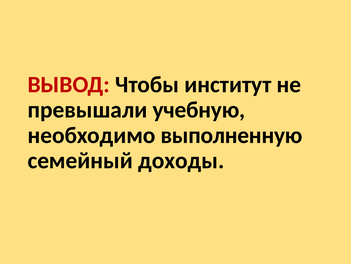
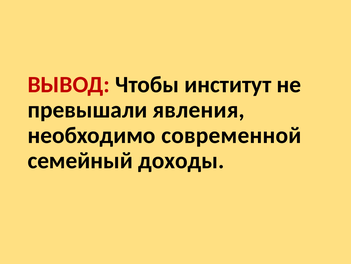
учебную: учебную -> явления (199, 110)
выполненную: выполненную -> современной (231, 135)
